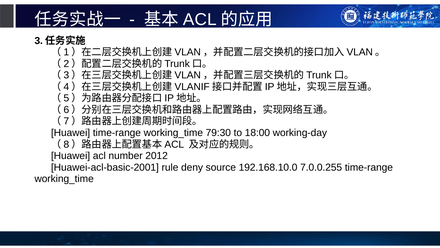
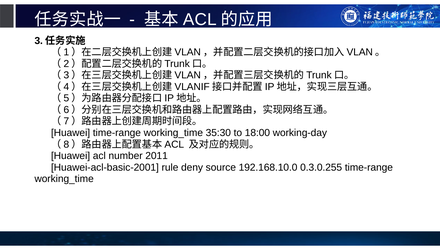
79:30: 79:30 -> 35:30 (218, 133)
2012: 2012 -> 2011 (157, 156)
7.0.0.255: 7.0.0.255 -> 0.3.0.255 (321, 167)
